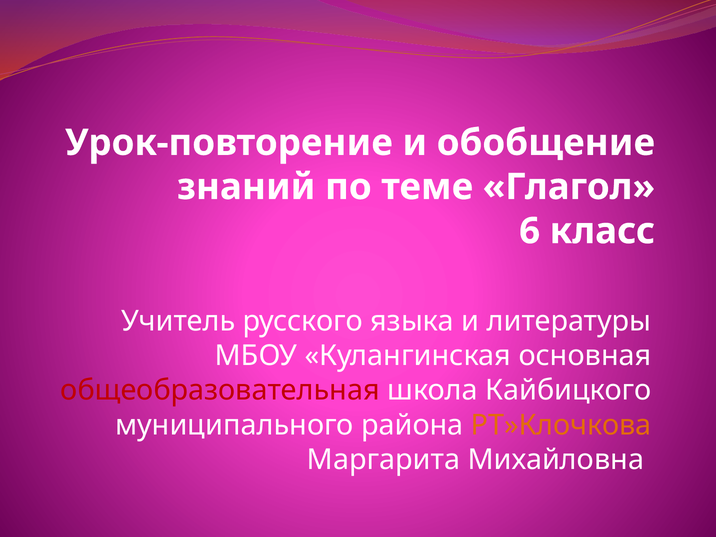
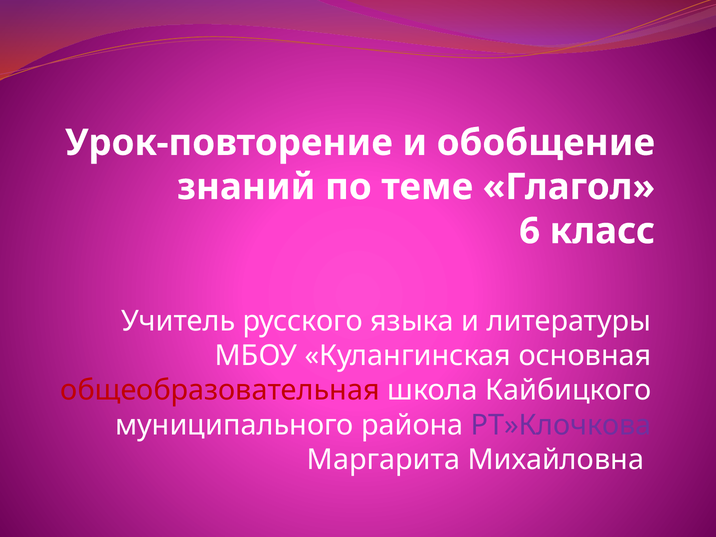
РТ»Клочкова colour: orange -> purple (561, 425)
